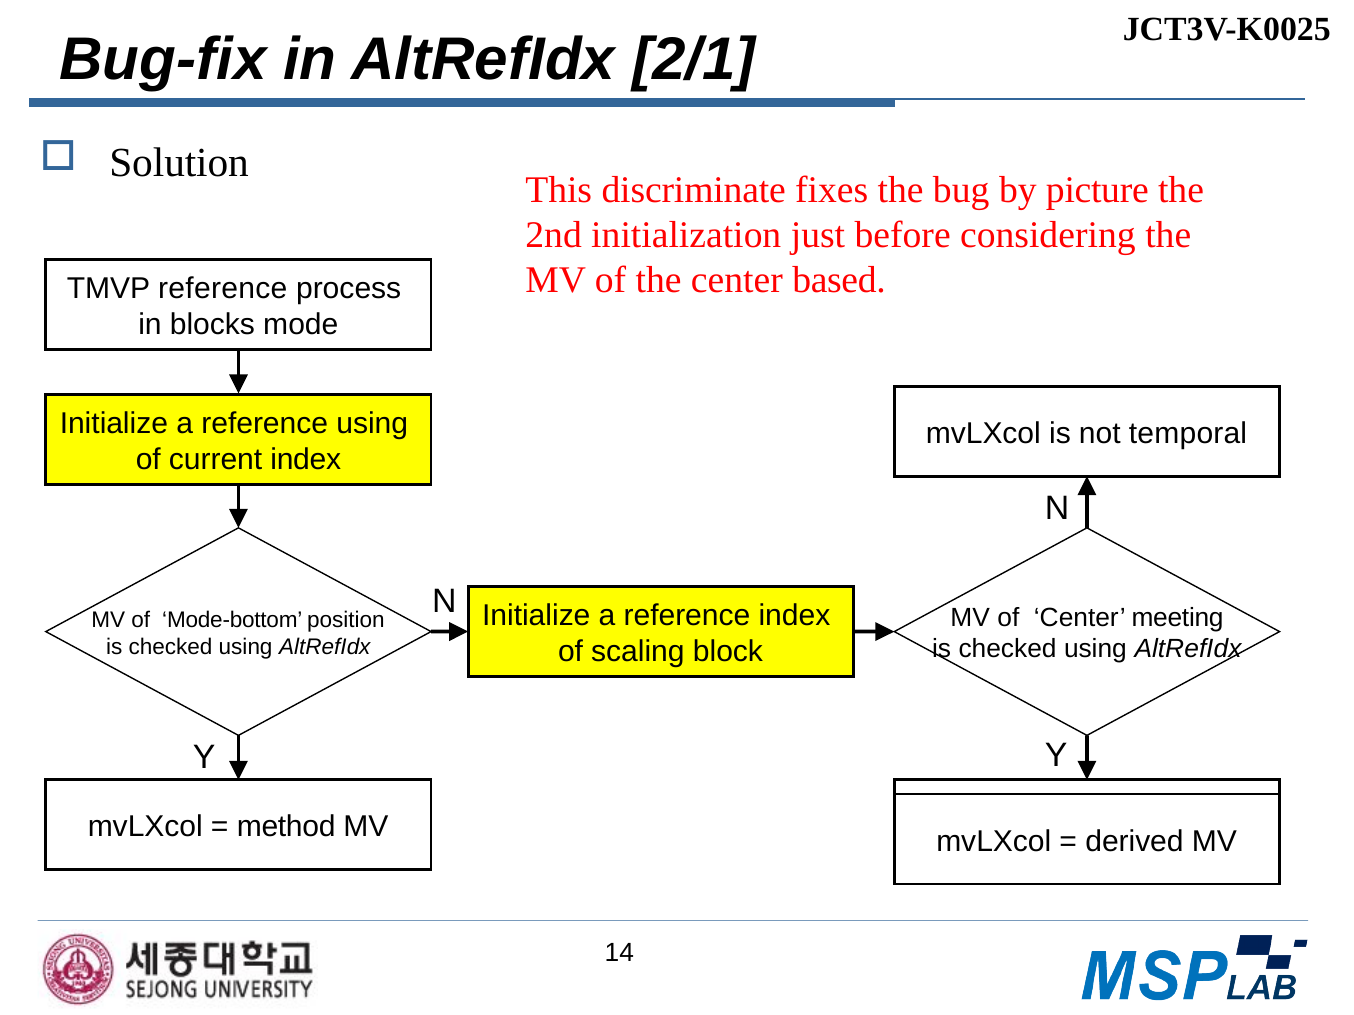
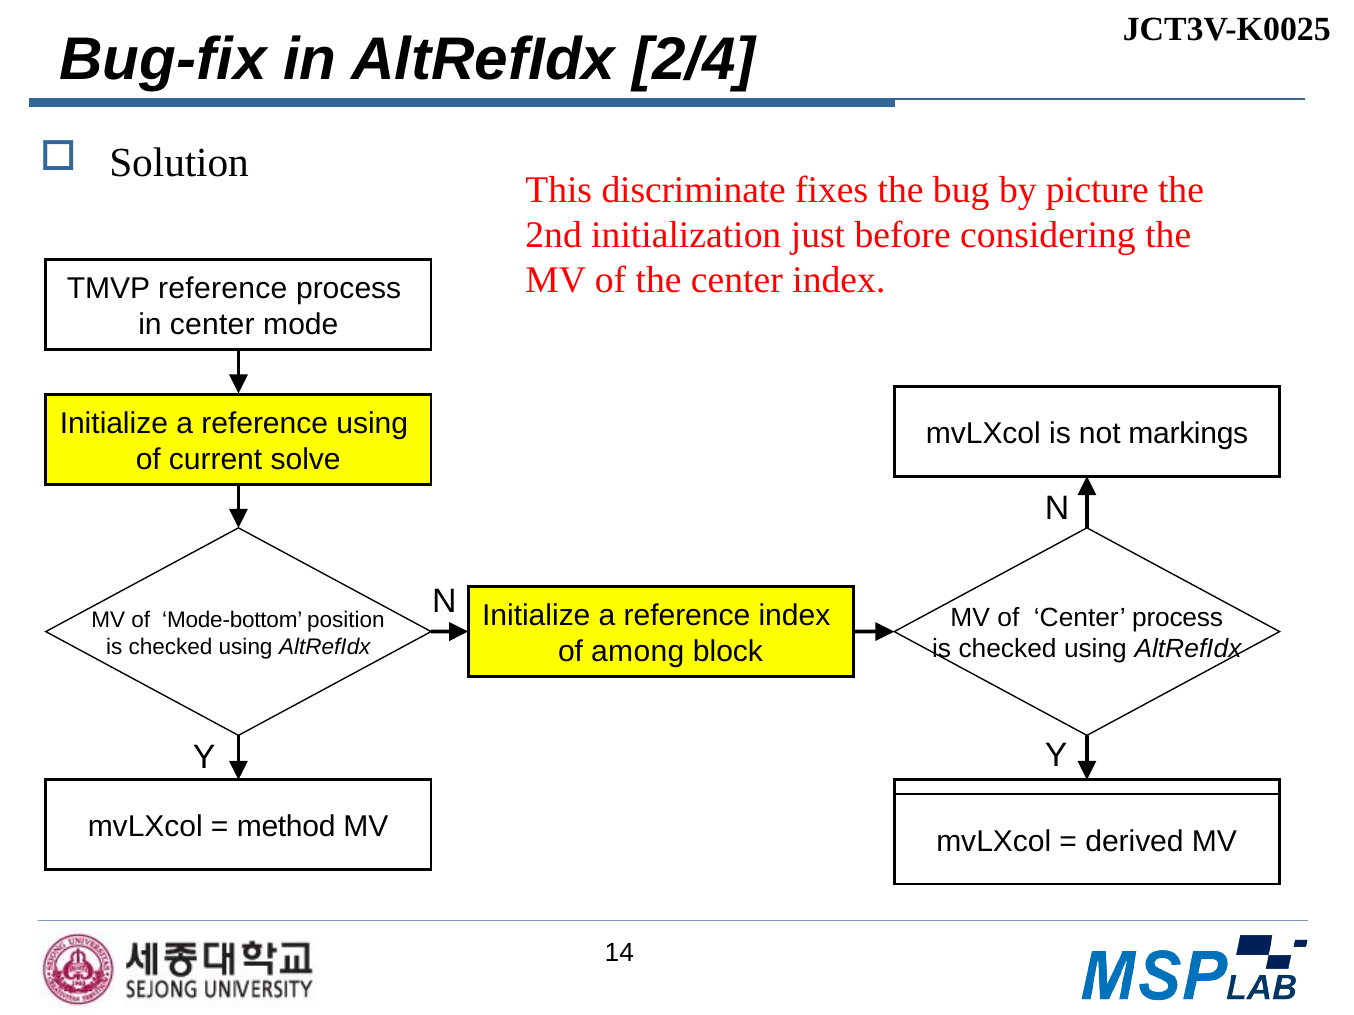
2/1: 2/1 -> 2/4 (694, 60)
center based: based -> index (839, 281)
in blocks: blocks -> center (212, 325)
temporal: temporal -> markings (1188, 433)
current index: index -> solve (306, 460)
Center meeting: meeting -> process (1178, 618)
scaling: scaling -> among (638, 652)
